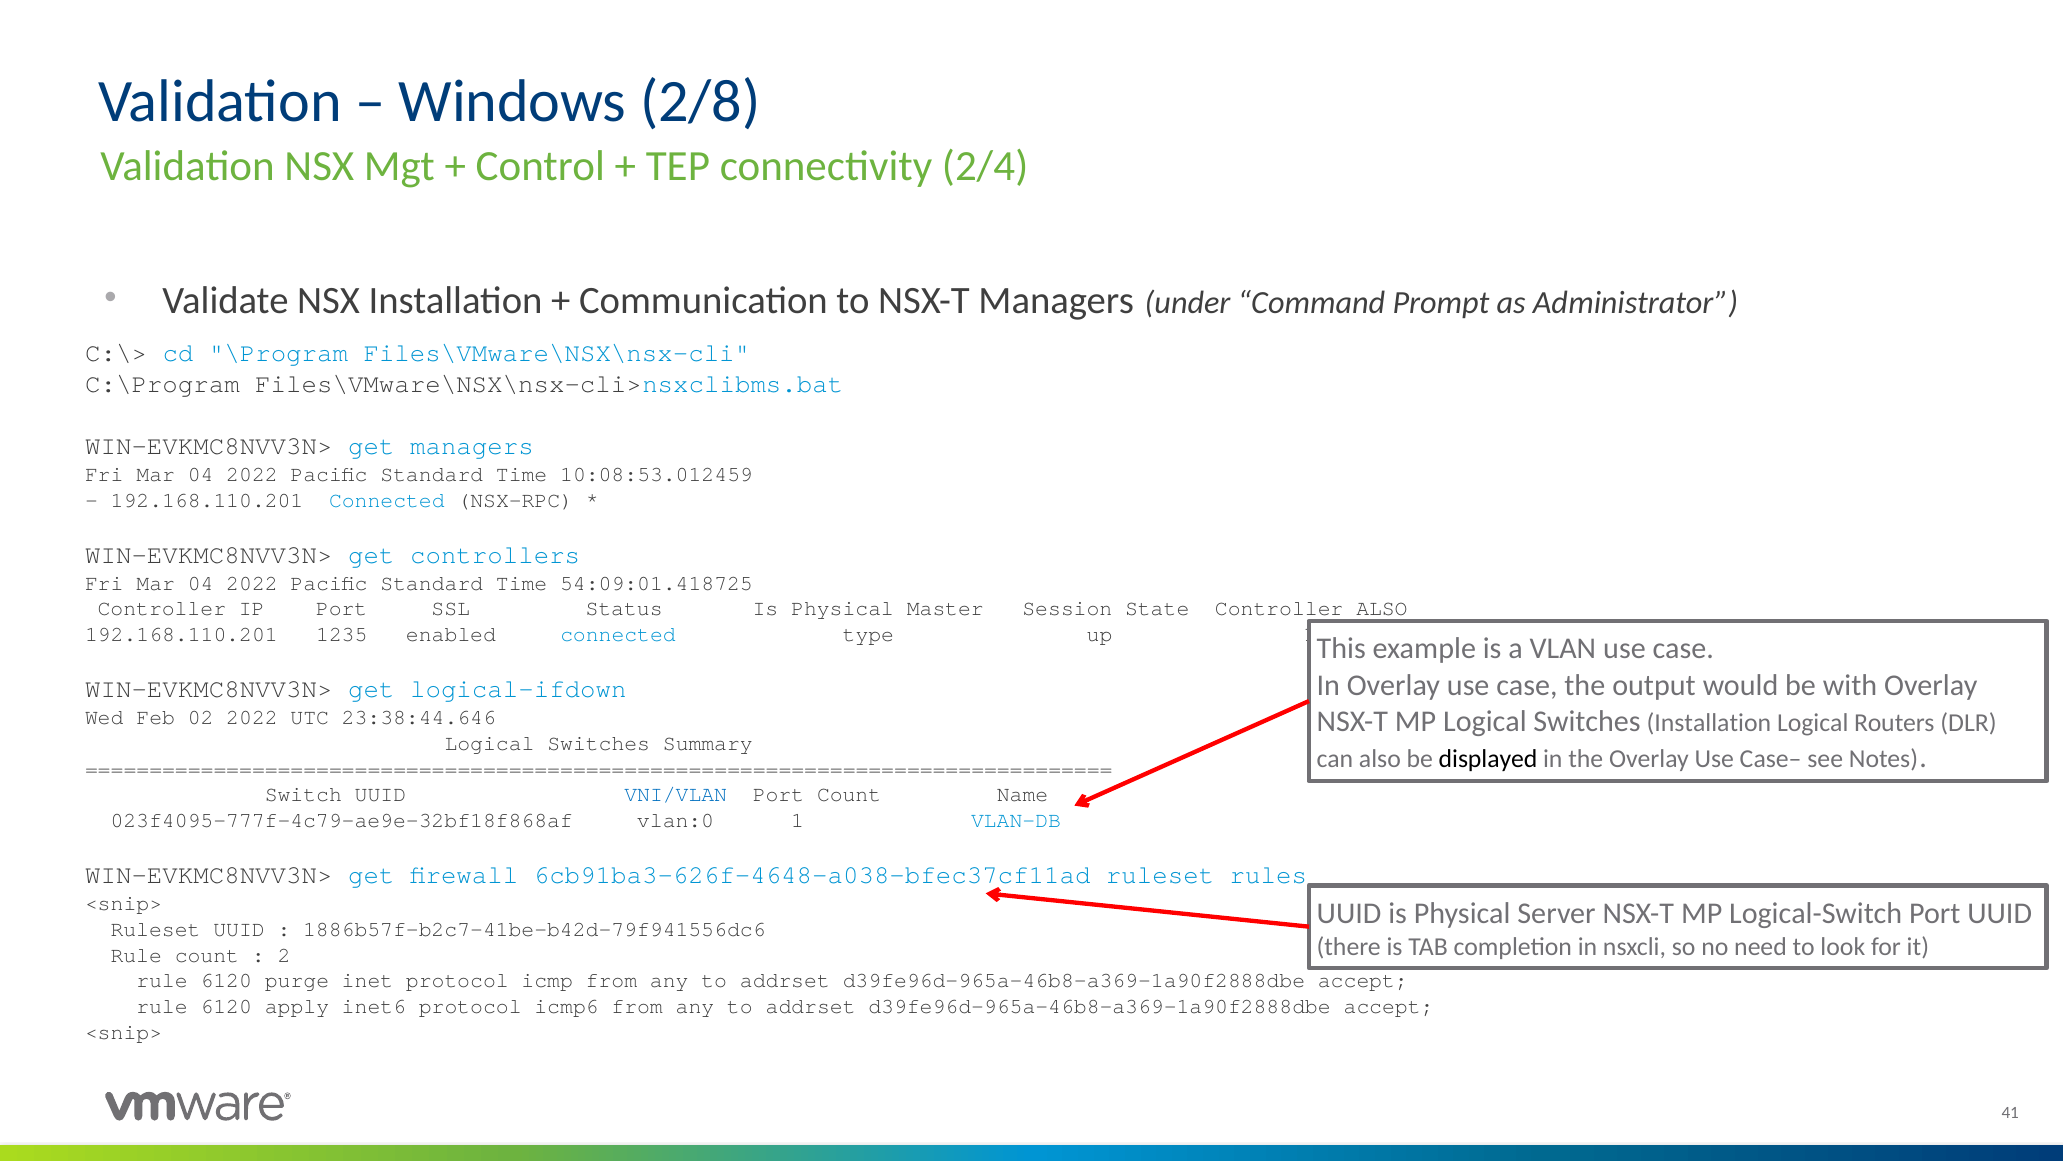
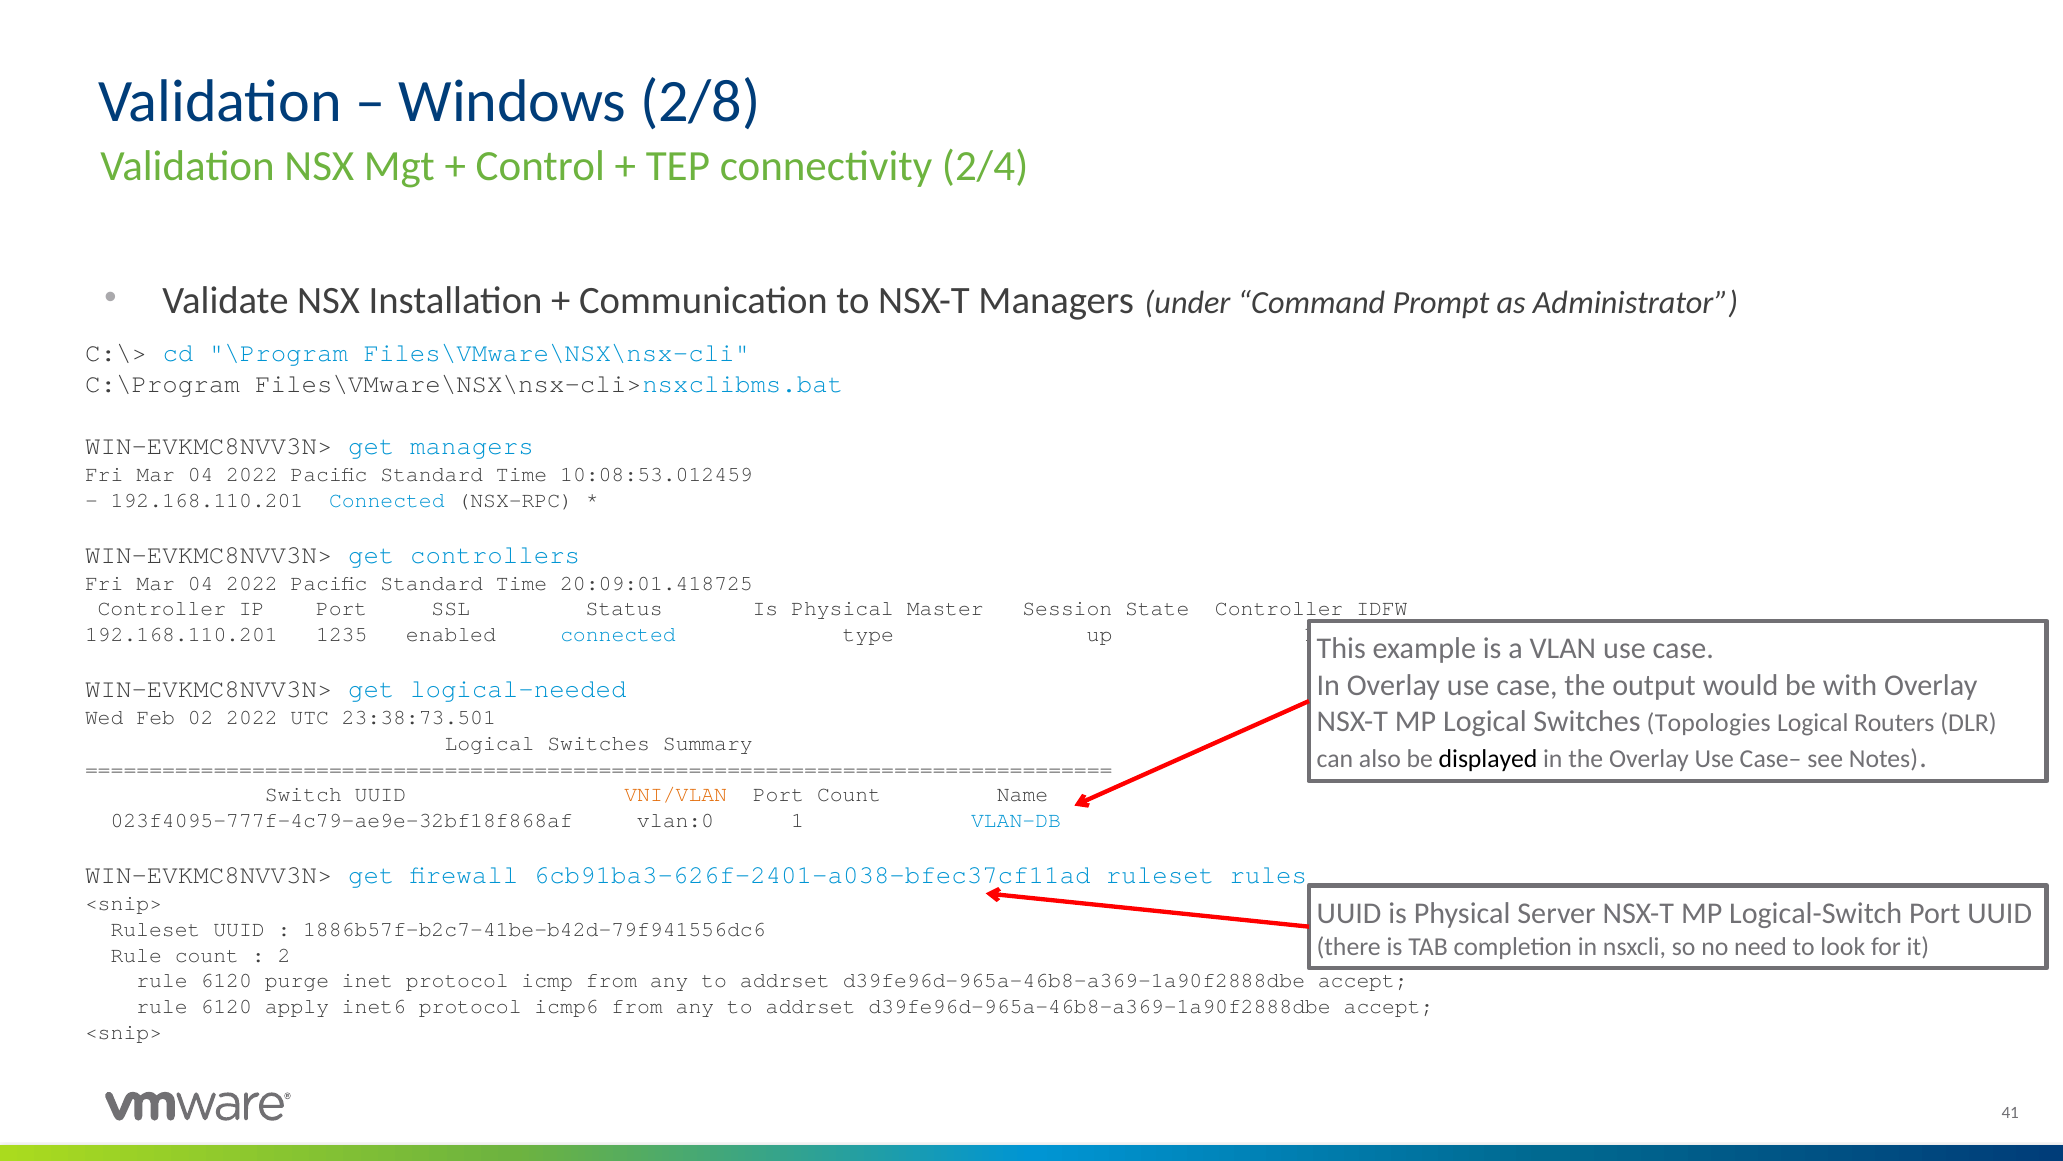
54:09:01.418725: 54:09:01.418725 -> 20:09:01.418725 (657, 583)
Controller ALSO: ALSO -> IDFW (1382, 609)
logical-ifdown: logical-ifdown -> logical-needed (518, 689)
23:38:44.646: 23:38:44.646 -> 23:38:73.501 (419, 717)
Switches Installation: Installation -> Topologies (1709, 722)
VNI/VLAN colour: blue -> orange (676, 795)
6cb91ba3-626f-4648-a038-bfec37cf11ad: 6cb91ba3-626f-4648-a038-bfec37cf11ad -> 6cb91ba3-626f-2401-a038-bfec37cf11ad (812, 875)
